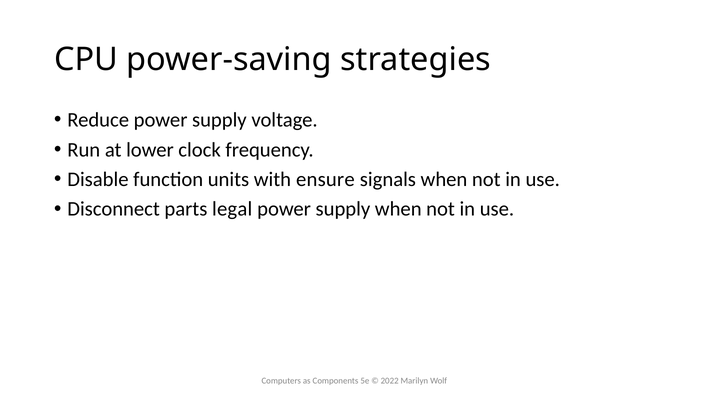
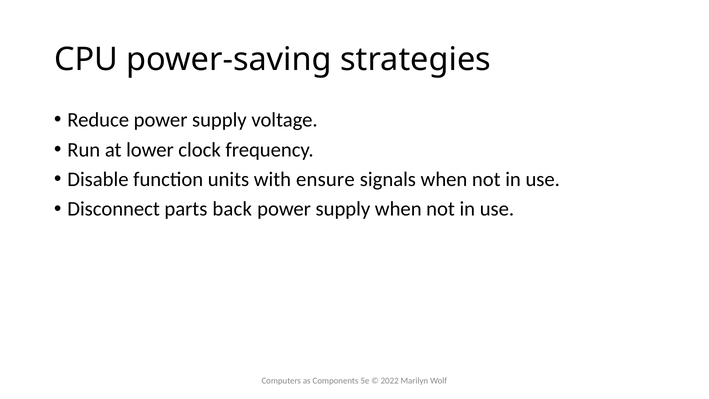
legal: legal -> back (232, 209)
